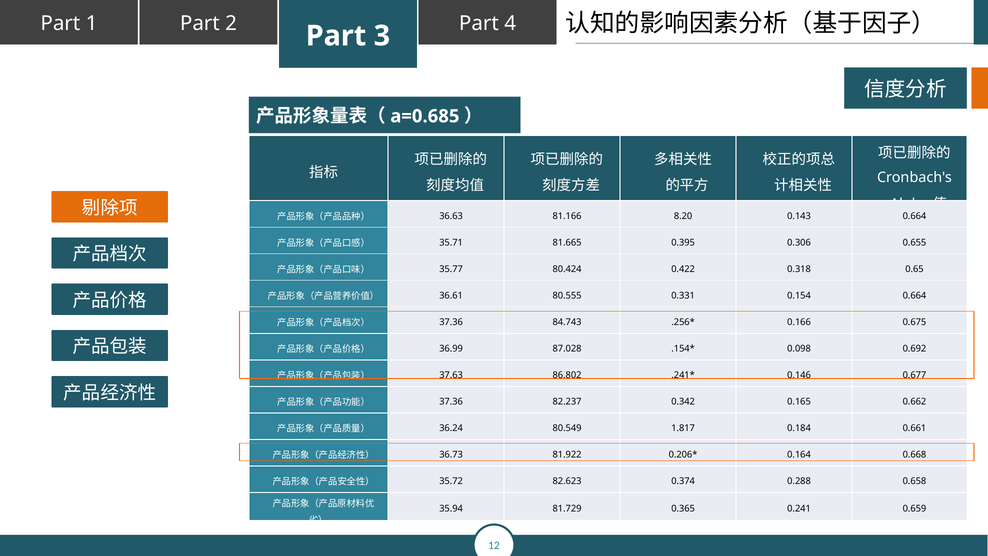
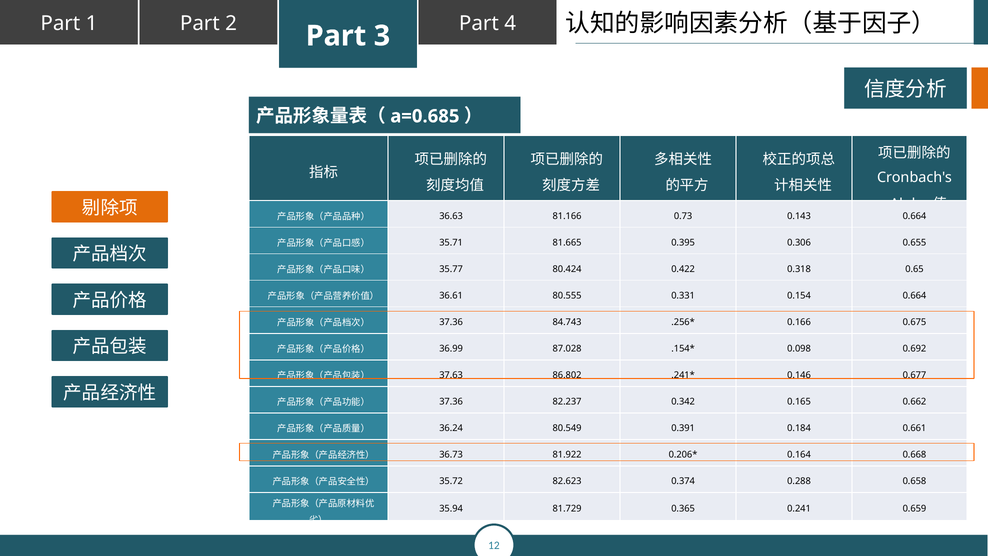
8.20: 8.20 -> 0.73 (683, 216)
1.817: 1.817 -> 0.391 (683, 428)
